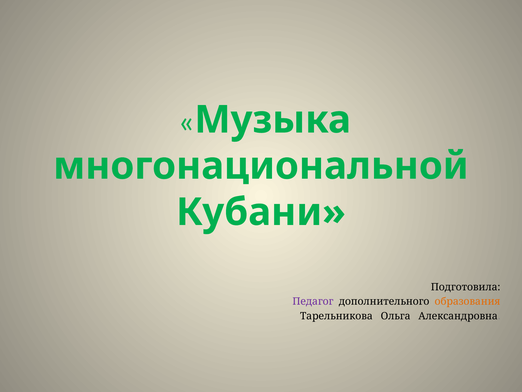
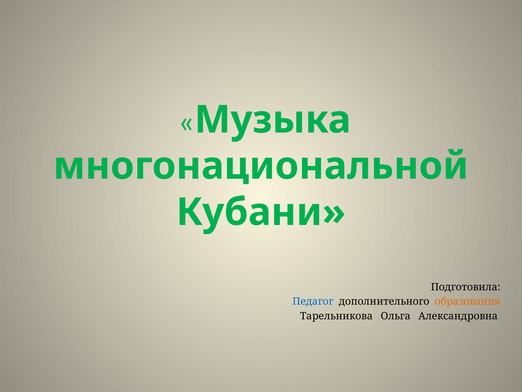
Педагог colour: purple -> blue (313, 301)
